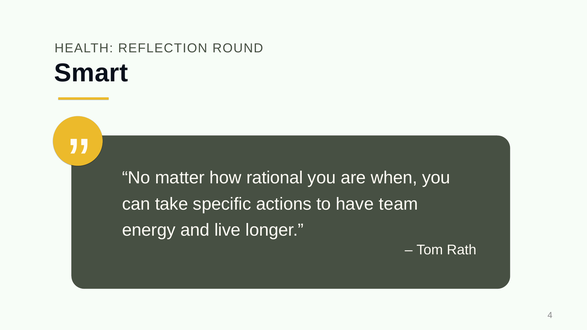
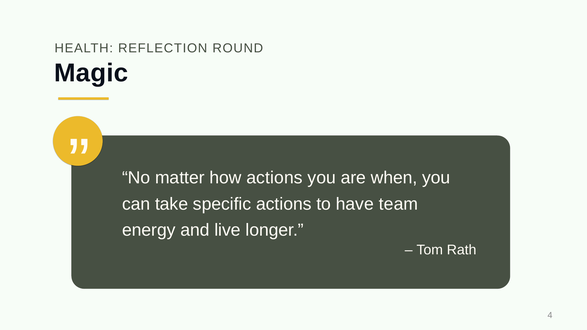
Smart: Smart -> Magic (91, 73)
how rational: rational -> actions (275, 178)
